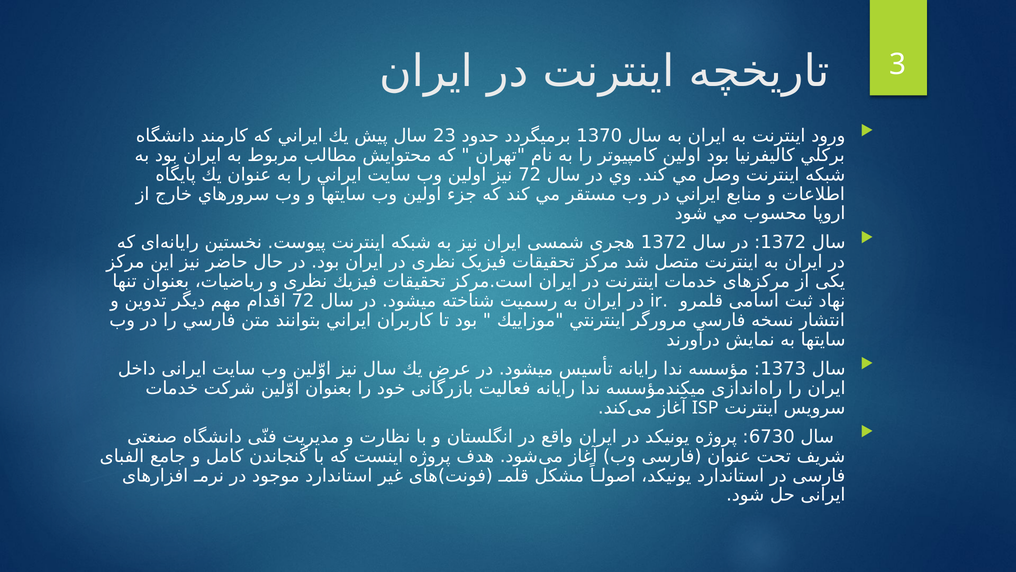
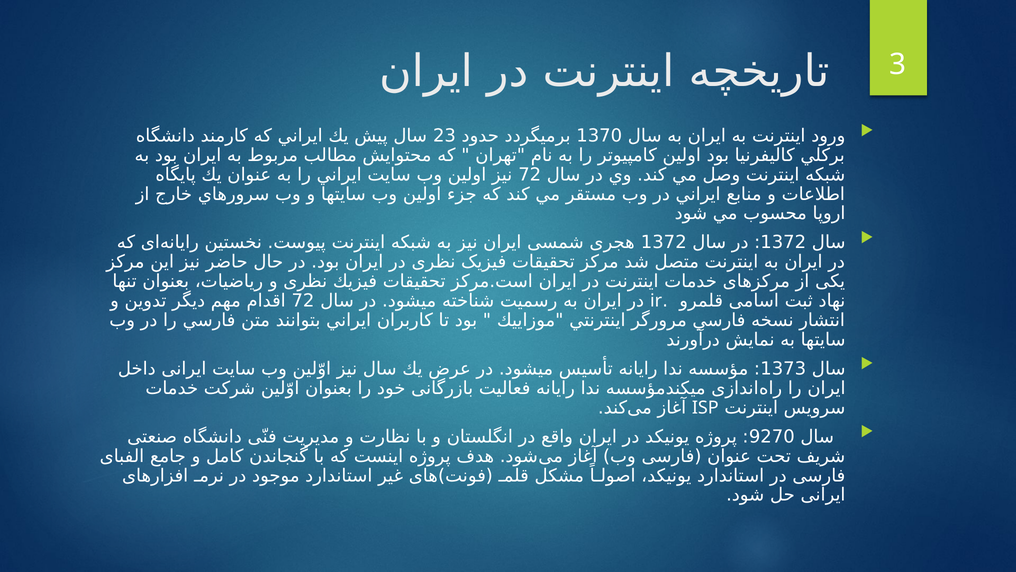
6730: 6730 -> 9270 (772, 436)
